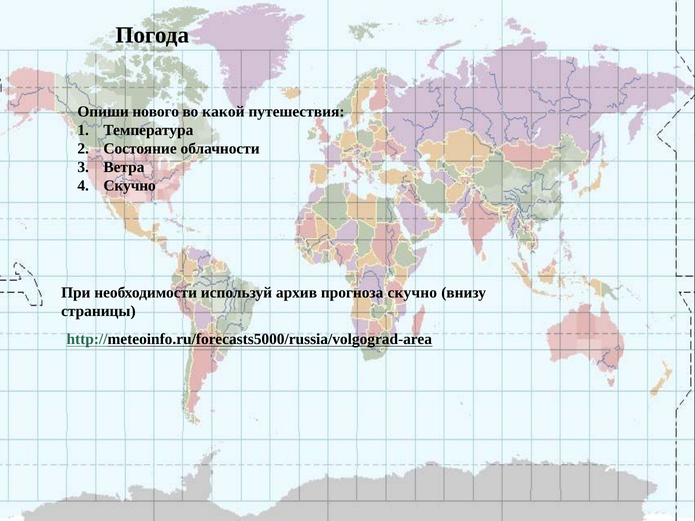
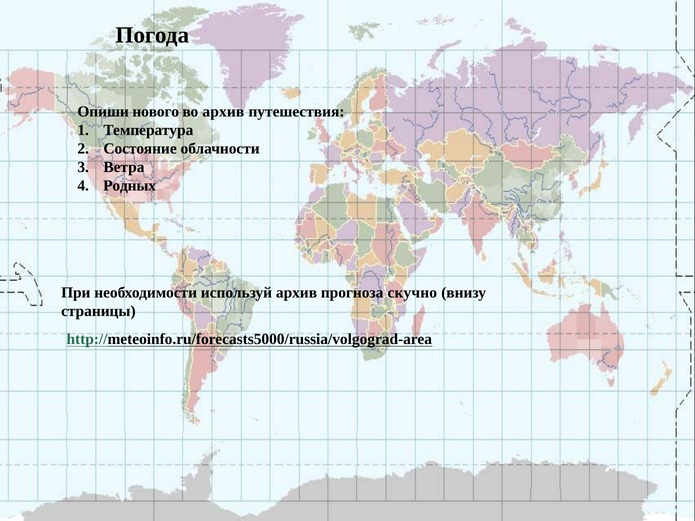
во какой: какой -> архив (223, 111)
Скучно: Скучно -> Родных (130, 186)
